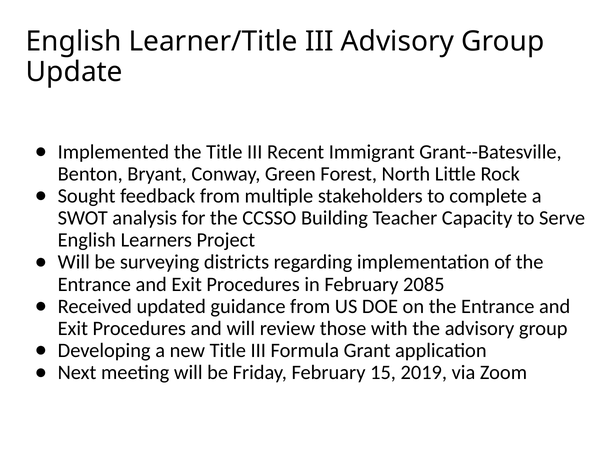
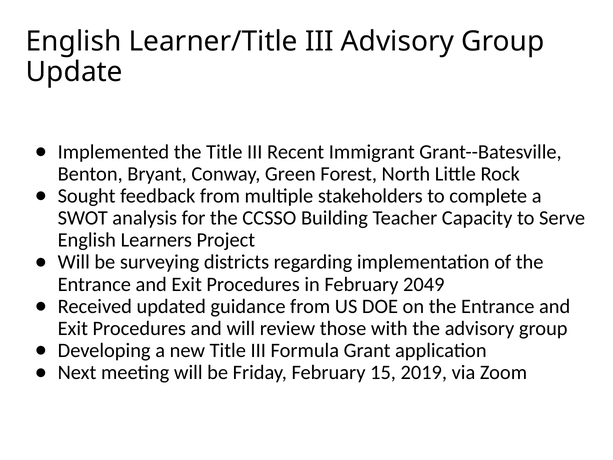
2085: 2085 -> 2049 (424, 284)
